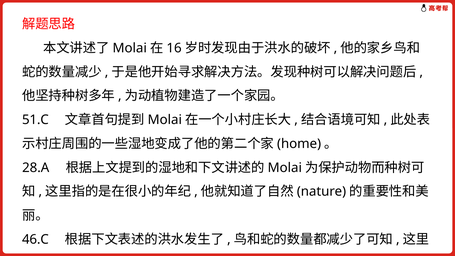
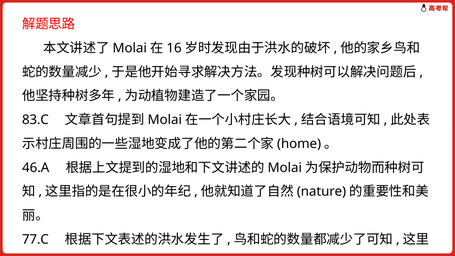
51.C: 51.C -> 83.C (35, 120)
28.A: 28.A -> 46.A (36, 168)
46.C: 46.C -> 77.C (35, 239)
